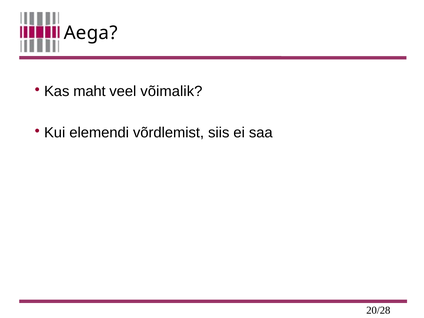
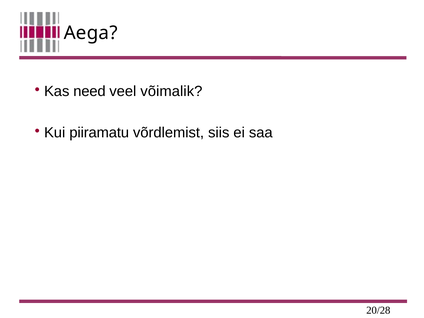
maht: maht -> need (89, 91)
elemendi: elemendi -> piiramatu (99, 133)
